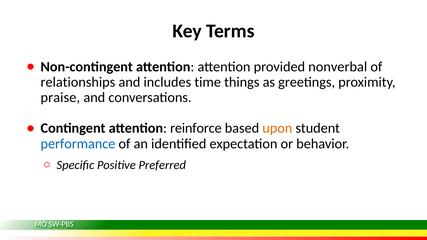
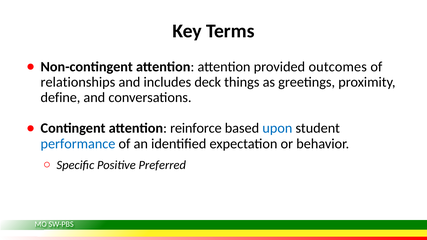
nonverbal: nonverbal -> outcomes (338, 67)
time: time -> deck (208, 82)
praise: praise -> define (60, 98)
upon colour: orange -> blue (277, 128)
